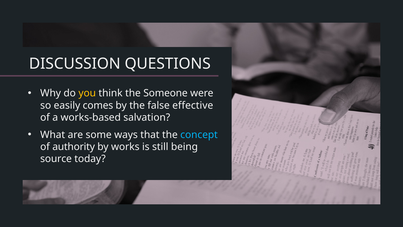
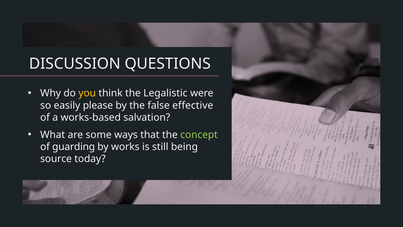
Someone: Someone -> Legalistic (165, 93)
comes: comes -> please (98, 105)
concept colour: light blue -> light green (199, 135)
authority: authority -> guarding (74, 147)
